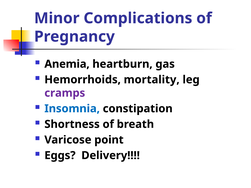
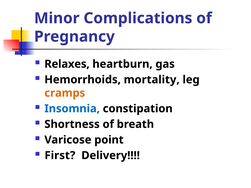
Anemia: Anemia -> Relaxes (67, 64)
cramps colour: purple -> orange (65, 93)
Eggs: Eggs -> First (60, 156)
